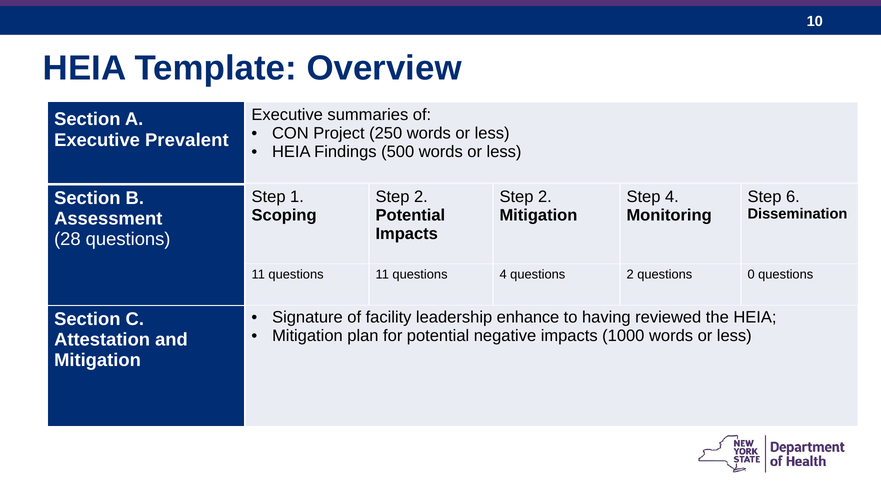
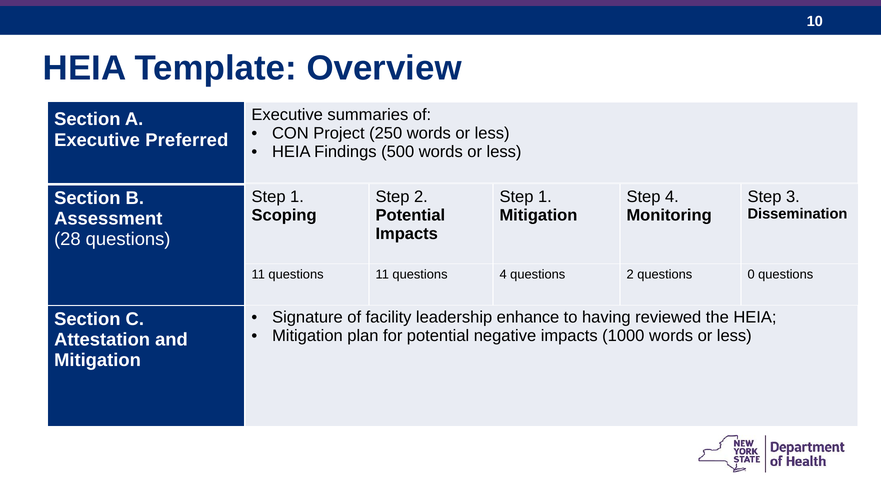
Prevalent: Prevalent -> Preferred (187, 140)
2: 2 -> 1 (545, 196)
6: 6 -> 3 (793, 196)
